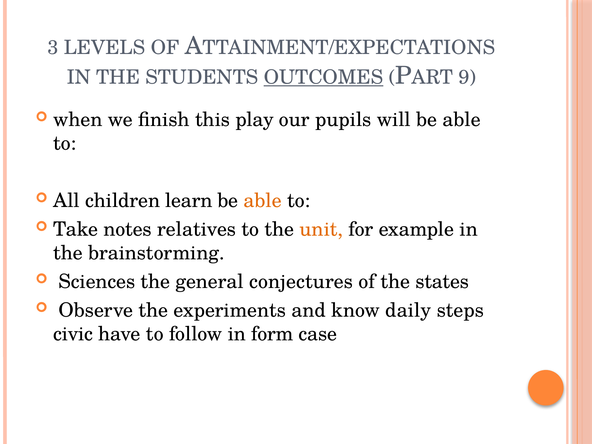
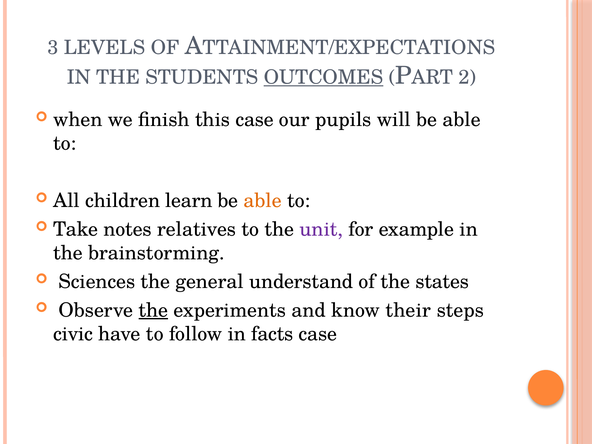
9: 9 -> 2 (467, 77)
this play: play -> case (255, 120)
unit colour: orange -> purple (321, 229)
conjectures: conjectures -> understand (301, 282)
the underline: none -> present (153, 310)
daily: daily -> their (408, 310)
form: form -> facts (272, 334)
